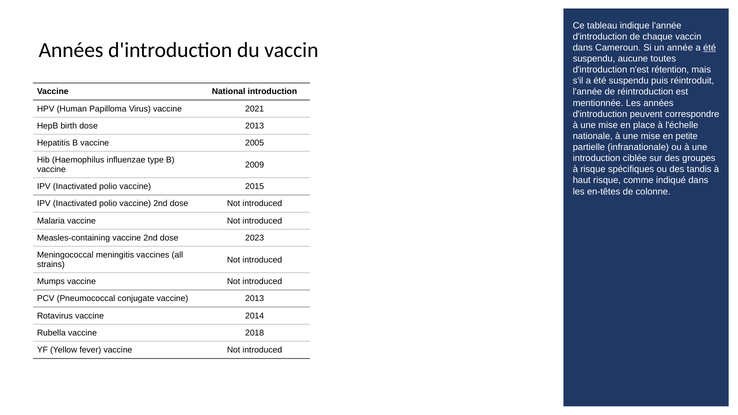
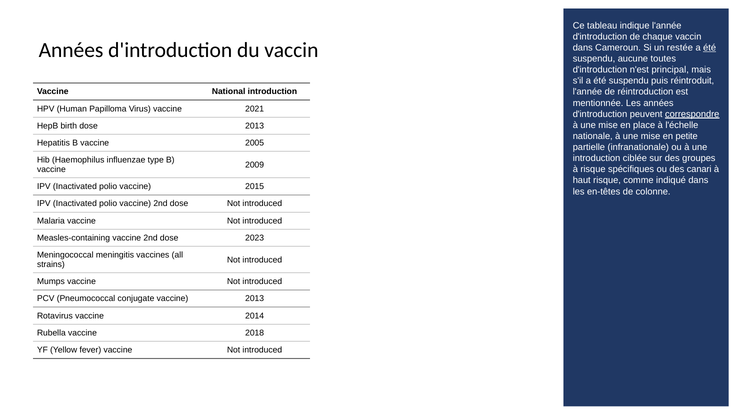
année: année -> restée (680, 48)
rétention: rétention -> principal (670, 70)
correspondre underline: none -> present (692, 114)
tandis: tandis -> canari (699, 169)
